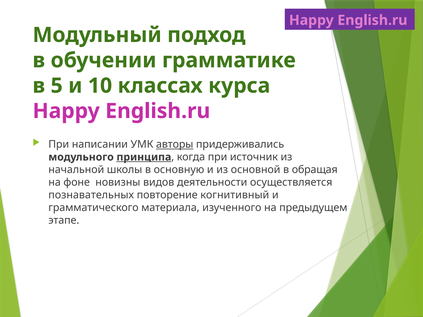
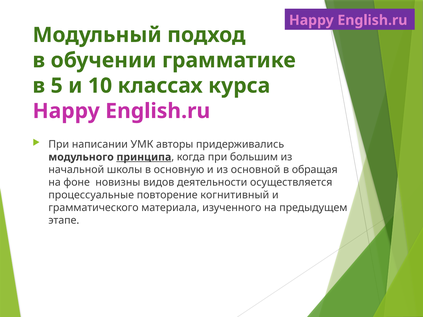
авторы underline: present -> none (175, 145)
источник: источник -> большим (254, 157)
познавательных: познавательных -> процессуальные (91, 195)
